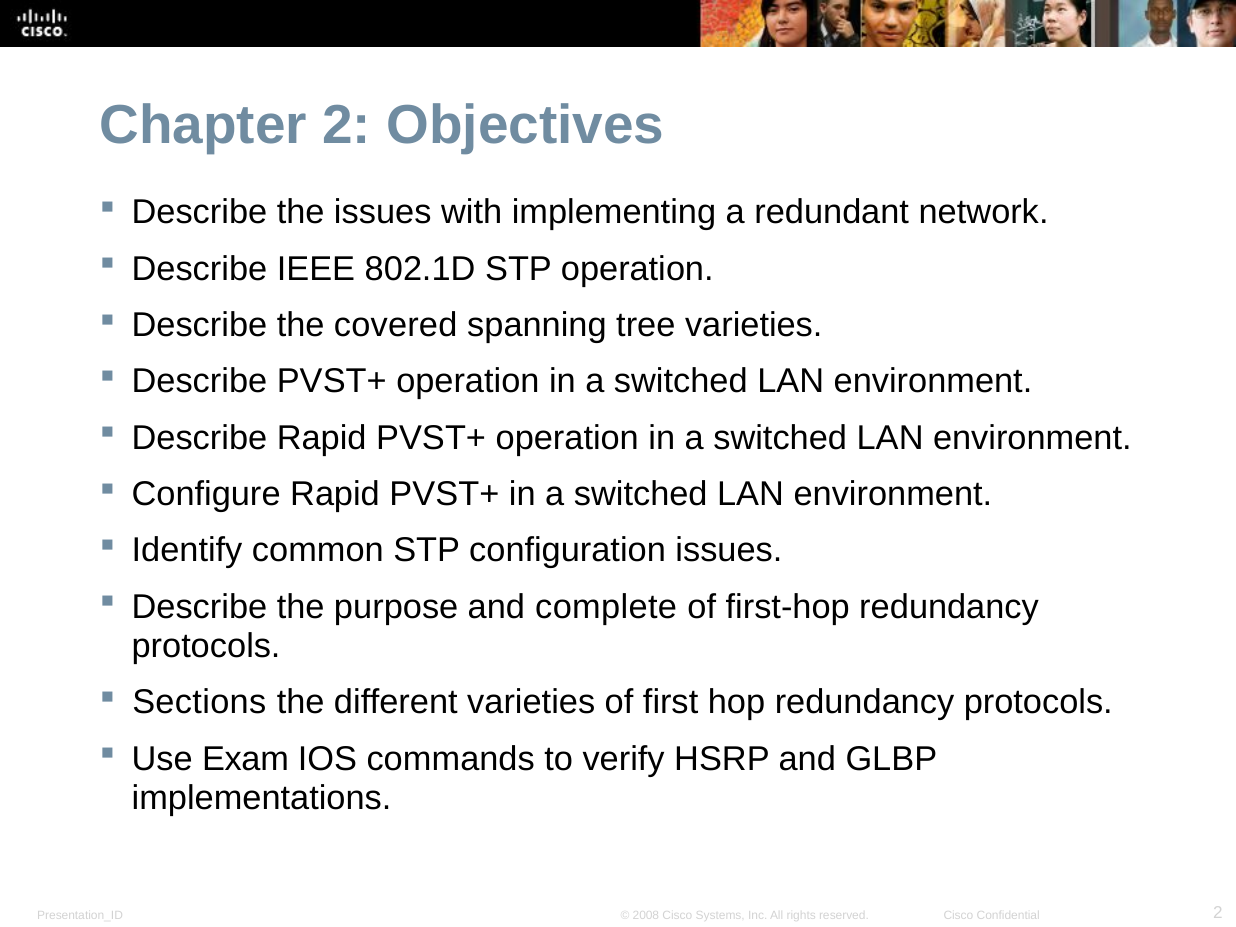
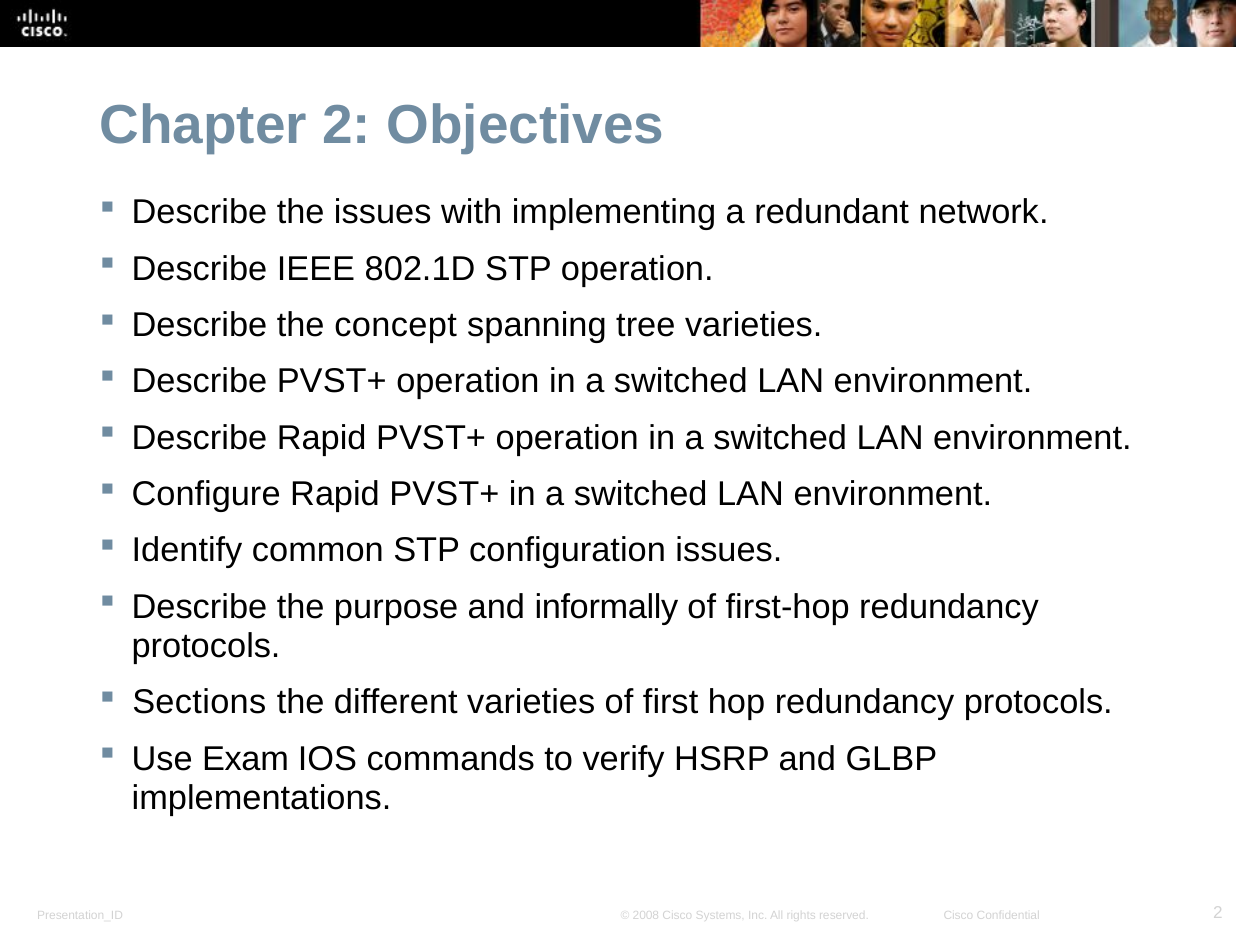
covered: covered -> concept (396, 325)
complete: complete -> informally (606, 607)
